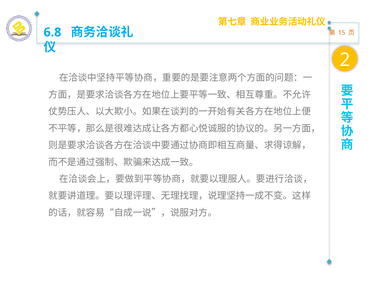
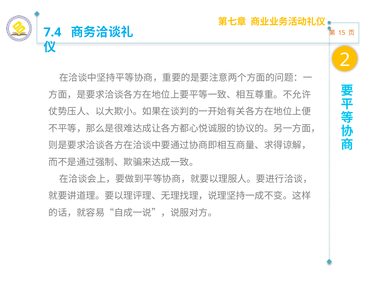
6.8: 6.8 -> 7.4 (52, 32)
